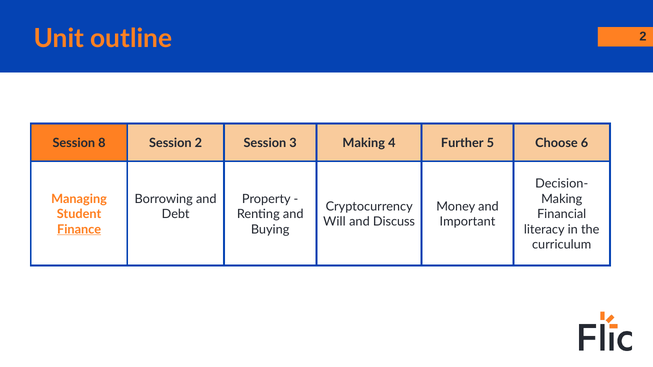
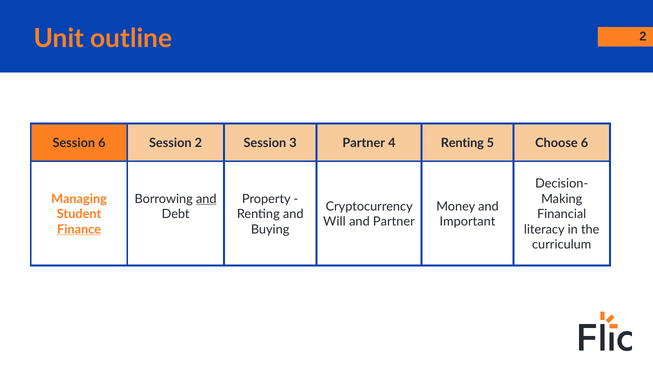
Session 8: 8 -> 6 (102, 143)
3 Making: Making -> Partner (364, 143)
4 Further: Further -> Renting (462, 143)
and underline: none -> present (206, 199)
and Discuss: Discuss -> Partner (394, 222)
